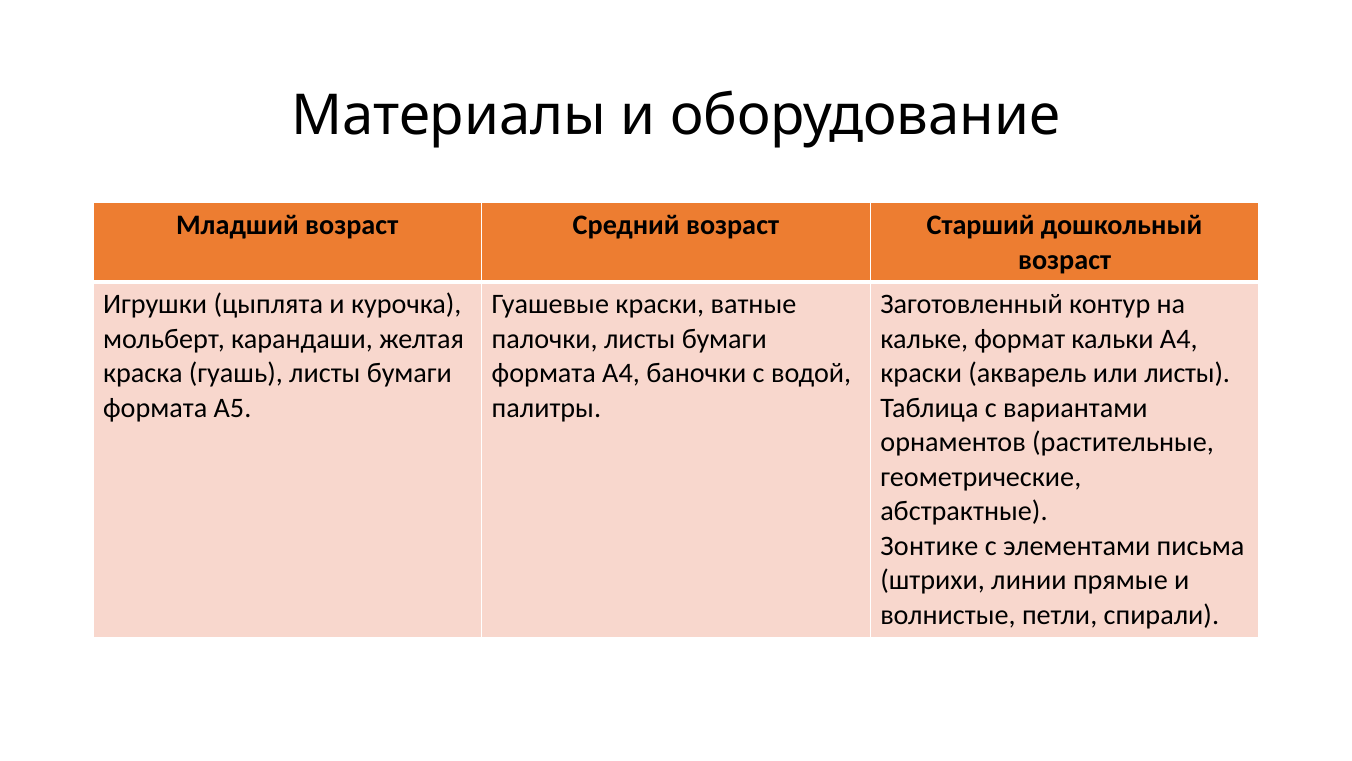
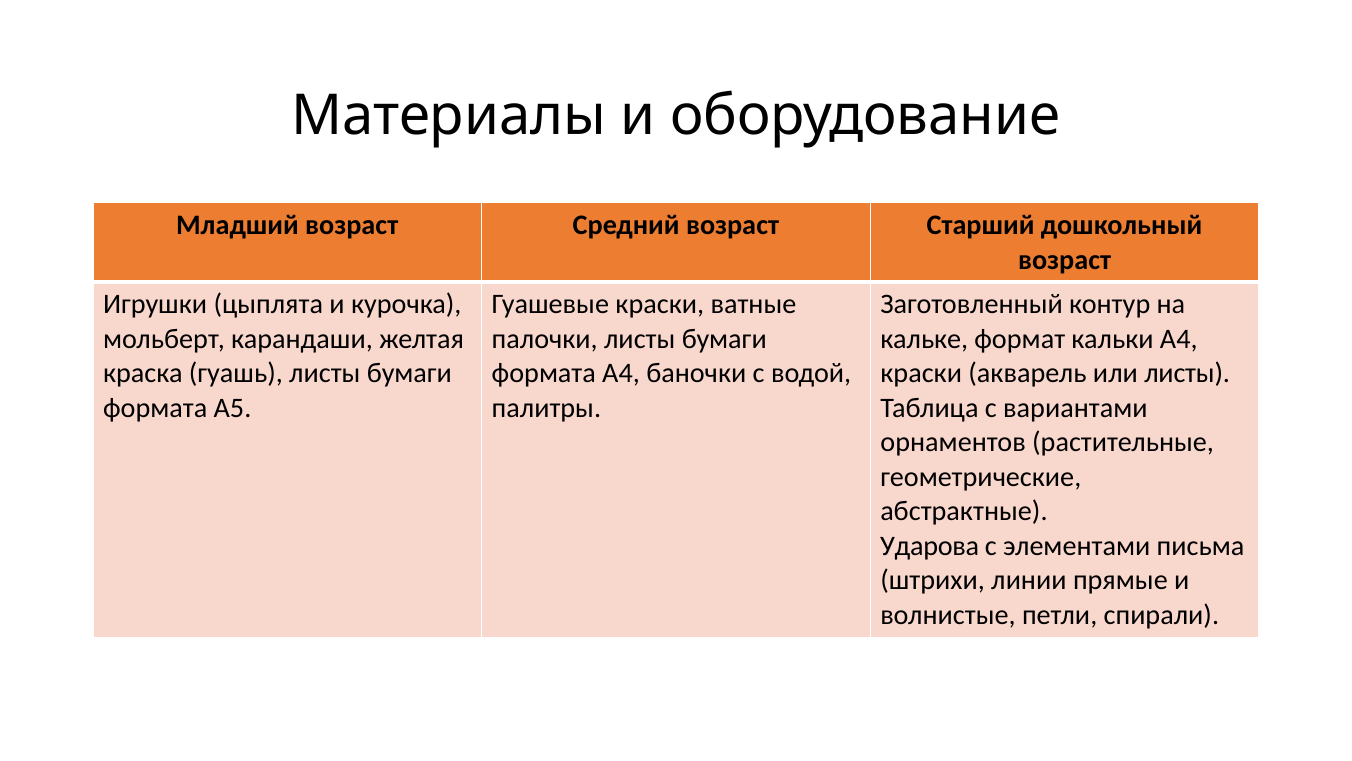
Зонтике: Зонтике -> Ударова (930, 546)
